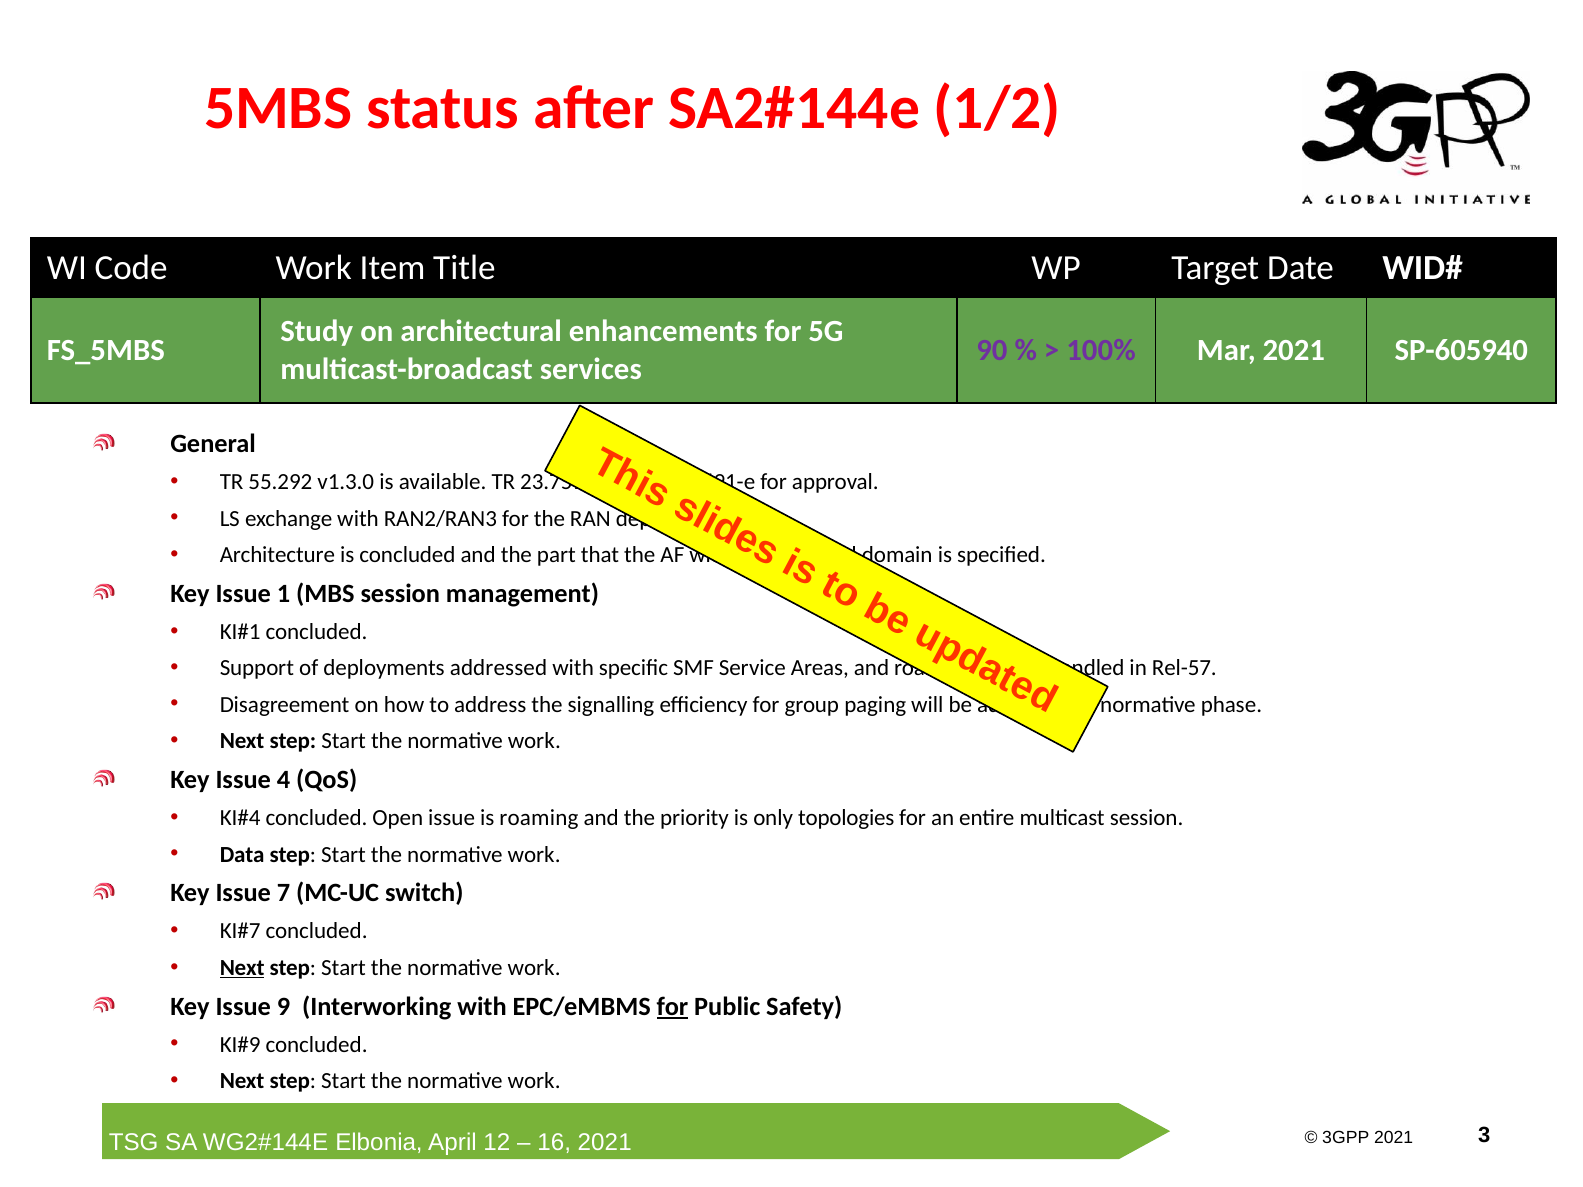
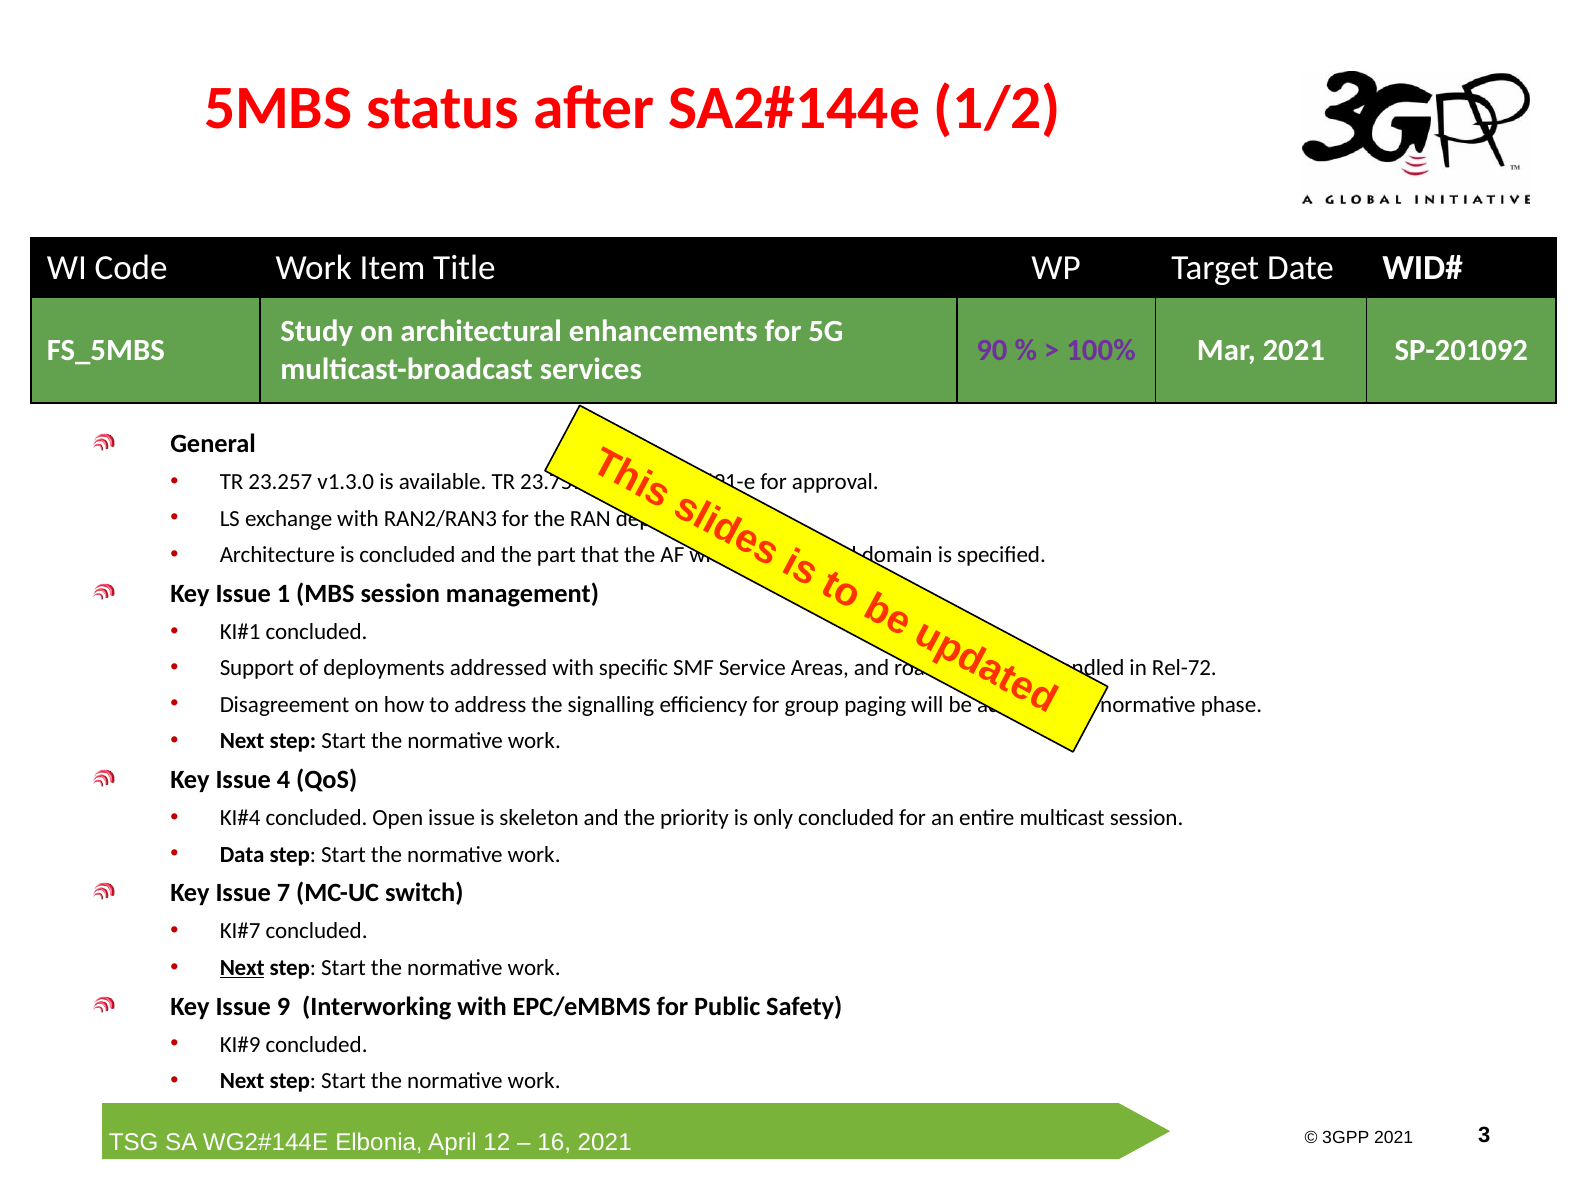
SP-605940: SP-605940 -> SP-201092 (1461, 351)
55.292: 55.292 -> 23.257 (280, 482)
Rel-57: Rel-57 -> Rel-72 (1184, 668)
is roaming: roaming -> skeleton (539, 818)
only topologies: topologies -> concluded (846, 818)
for underline: present -> none (673, 1007)
